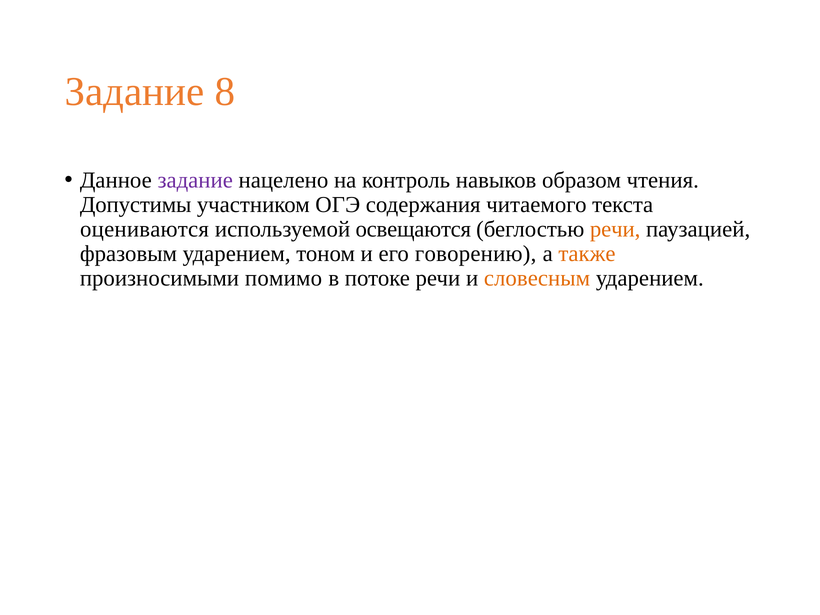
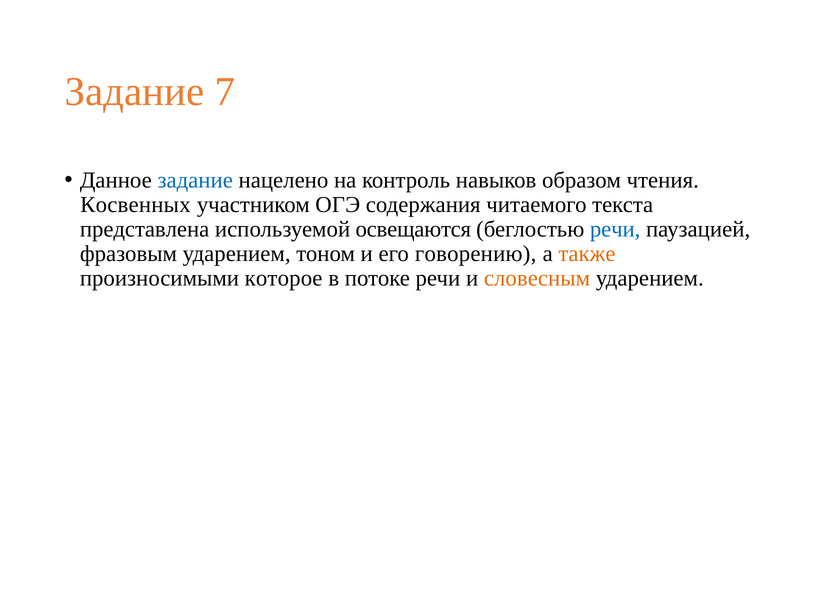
8: 8 -> 7 (225, 92)
задание colour: purple -> blue (195, 180)
Допустимы: Допустимы -> Косвенных (135, 205)
оцениваются: оцениваются -> представлена (145, 229)
речи colour: orange -> blue (615, 229)
помимо: помимо -> которое (284, 278)
